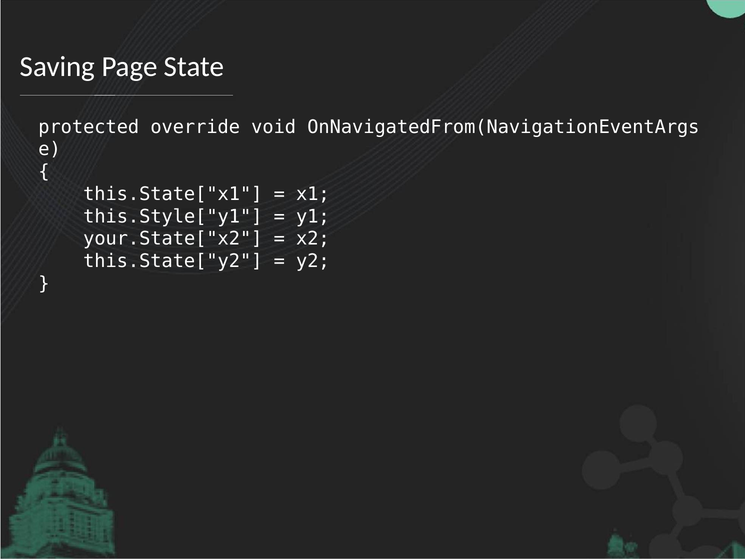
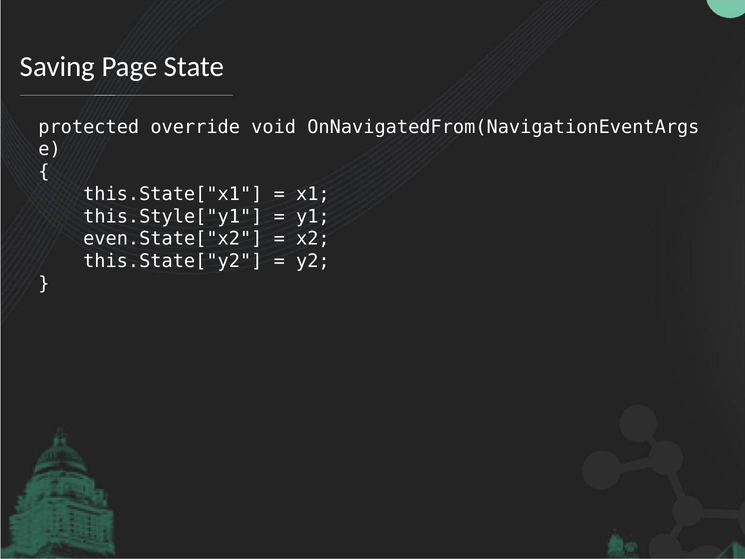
your.State["x2: your.State["x2 -> even.State["x2 (173, 239)
